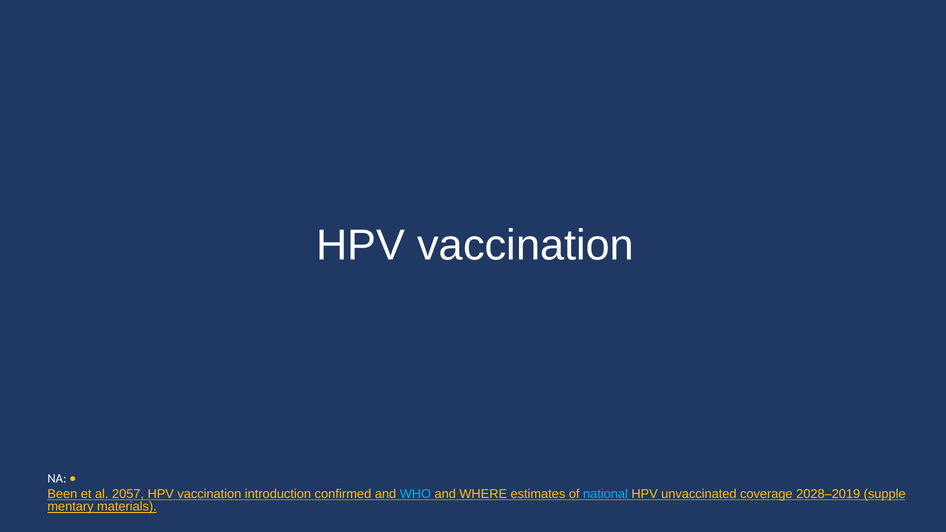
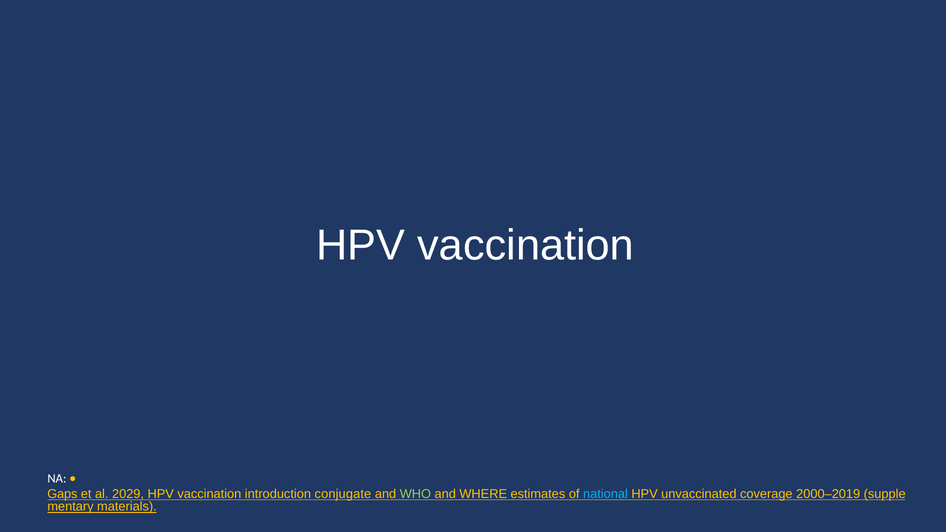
Been: Been -> Gaps (62, 494)
2057: 2057 -> 2029 (128, 494)
confirmed: confirmed -> conjugate (343, 494)
WHO colour: light blue -> light green (415, 494)
2028–2019: 2028–2019 -> 2000–2019 (828, 494)
